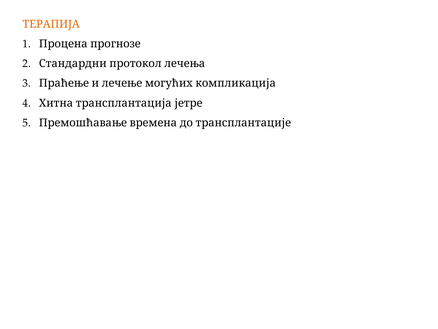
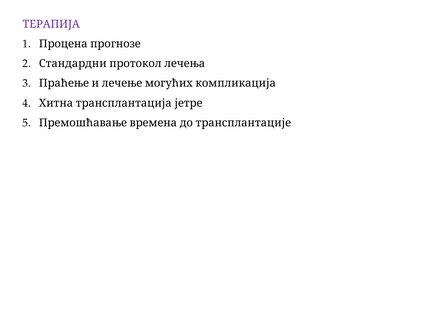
ТЕРАПИЈА colour: orange -> purple (51, 24)
